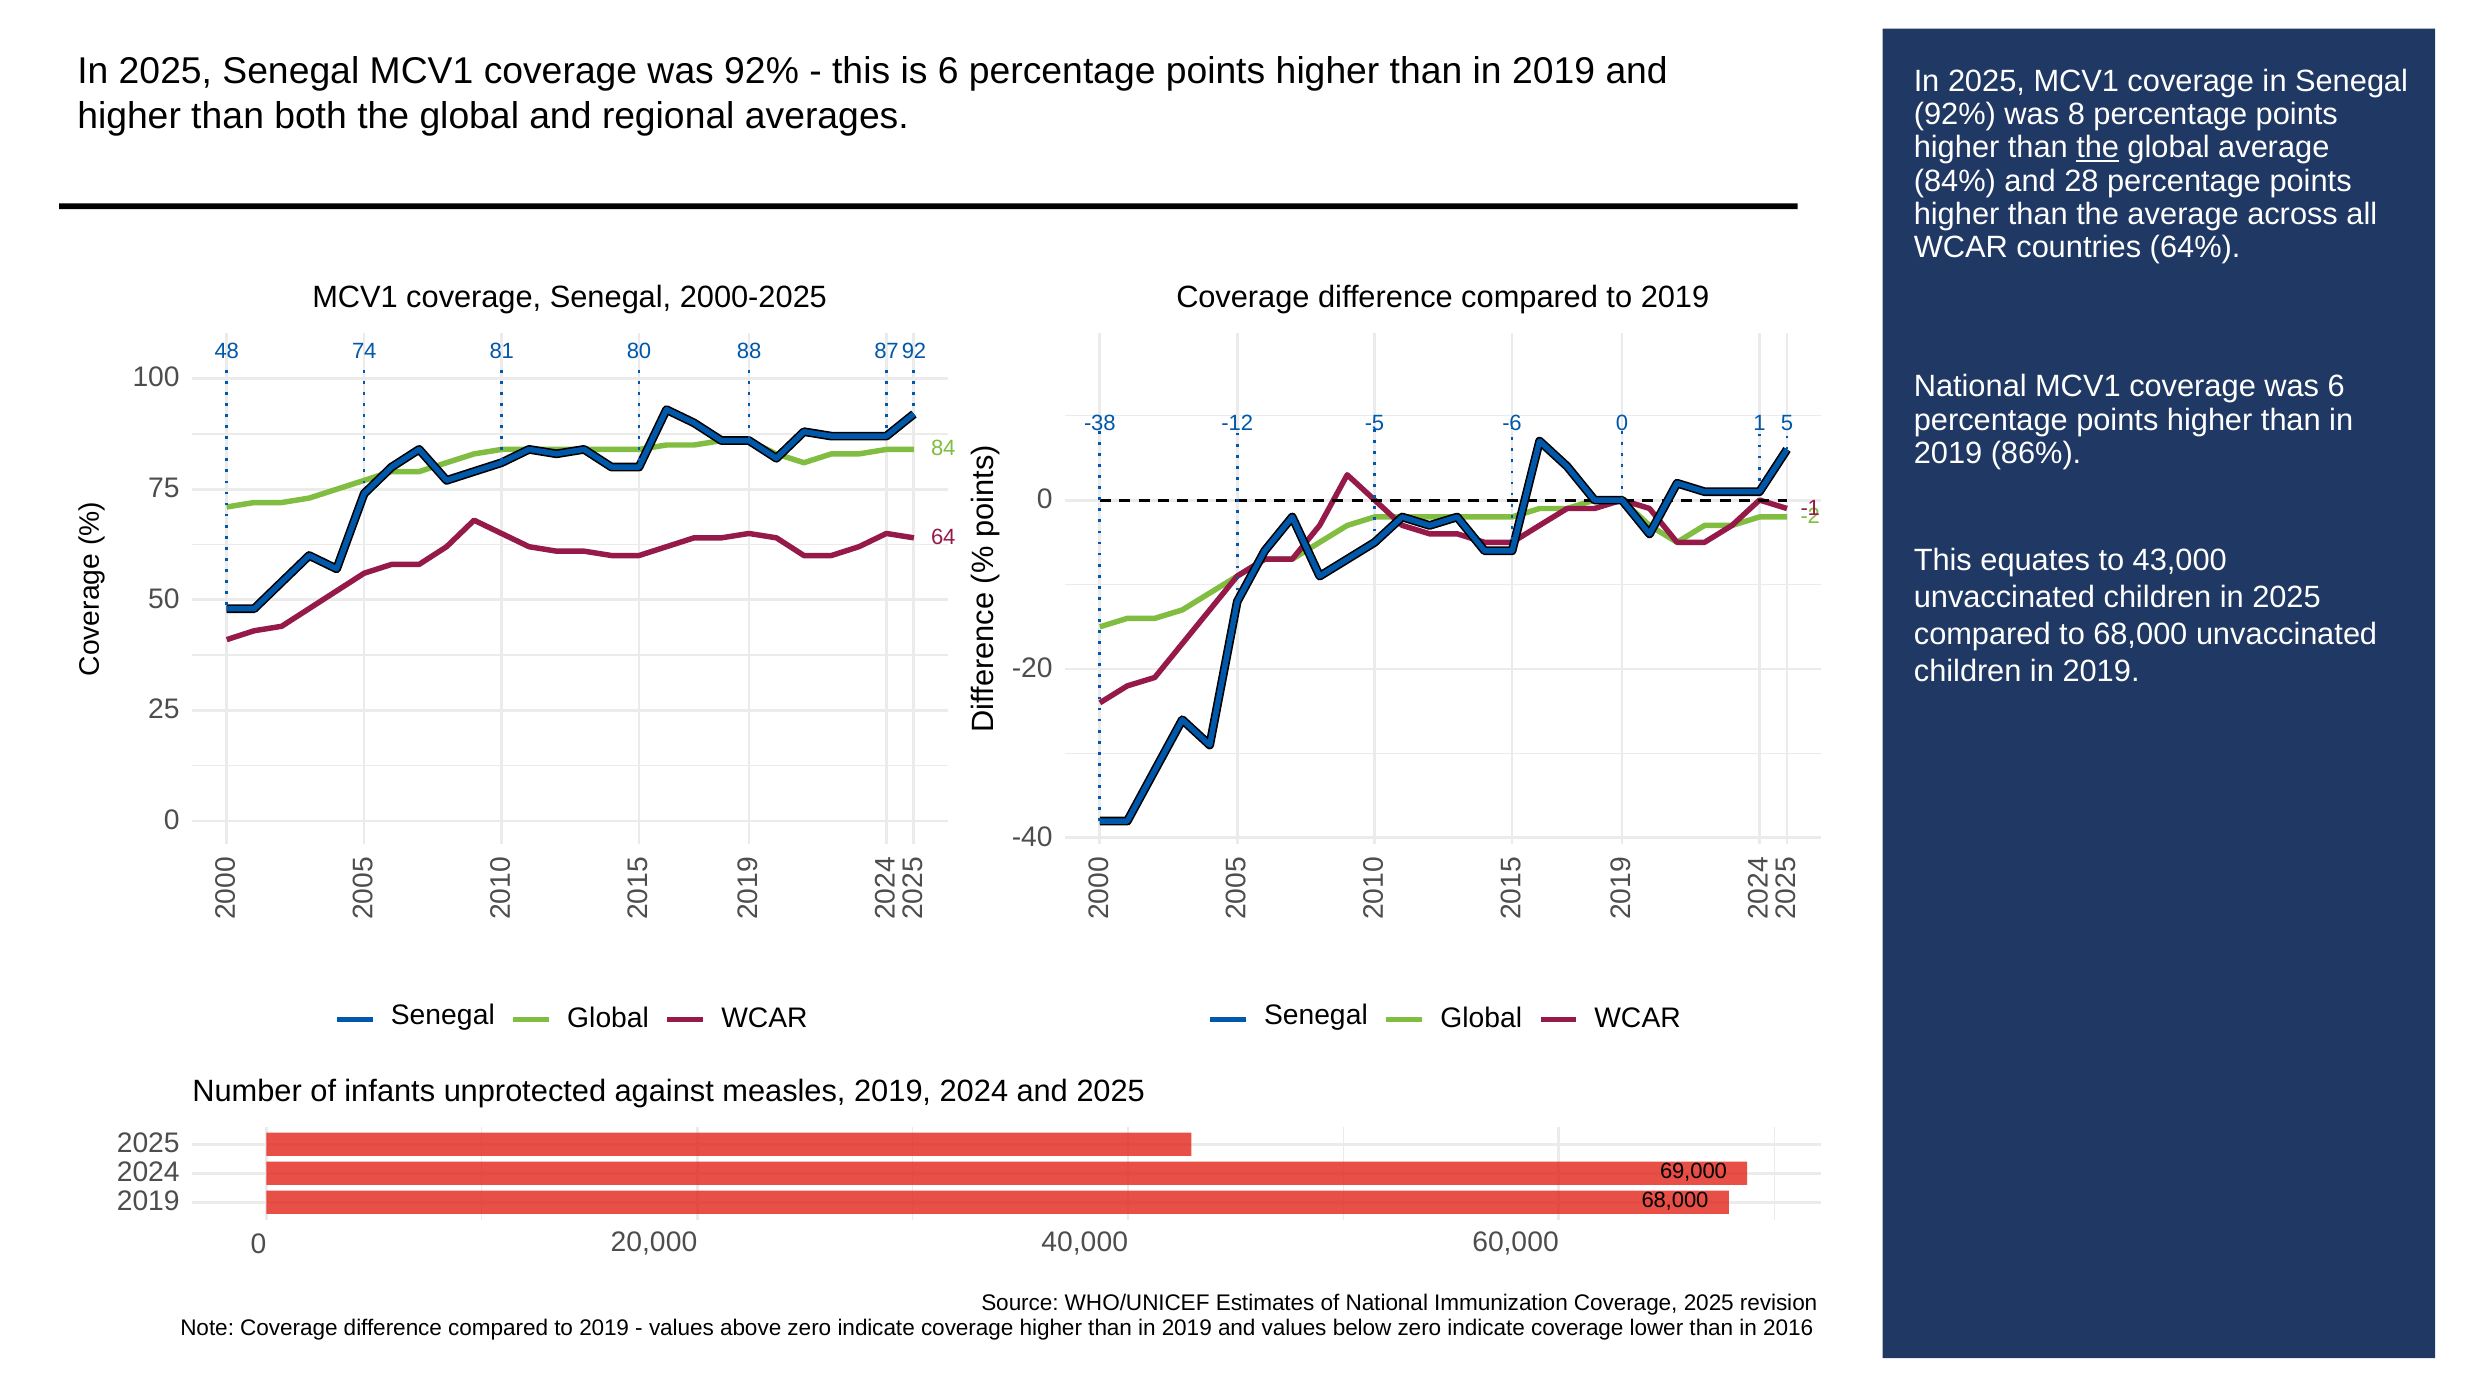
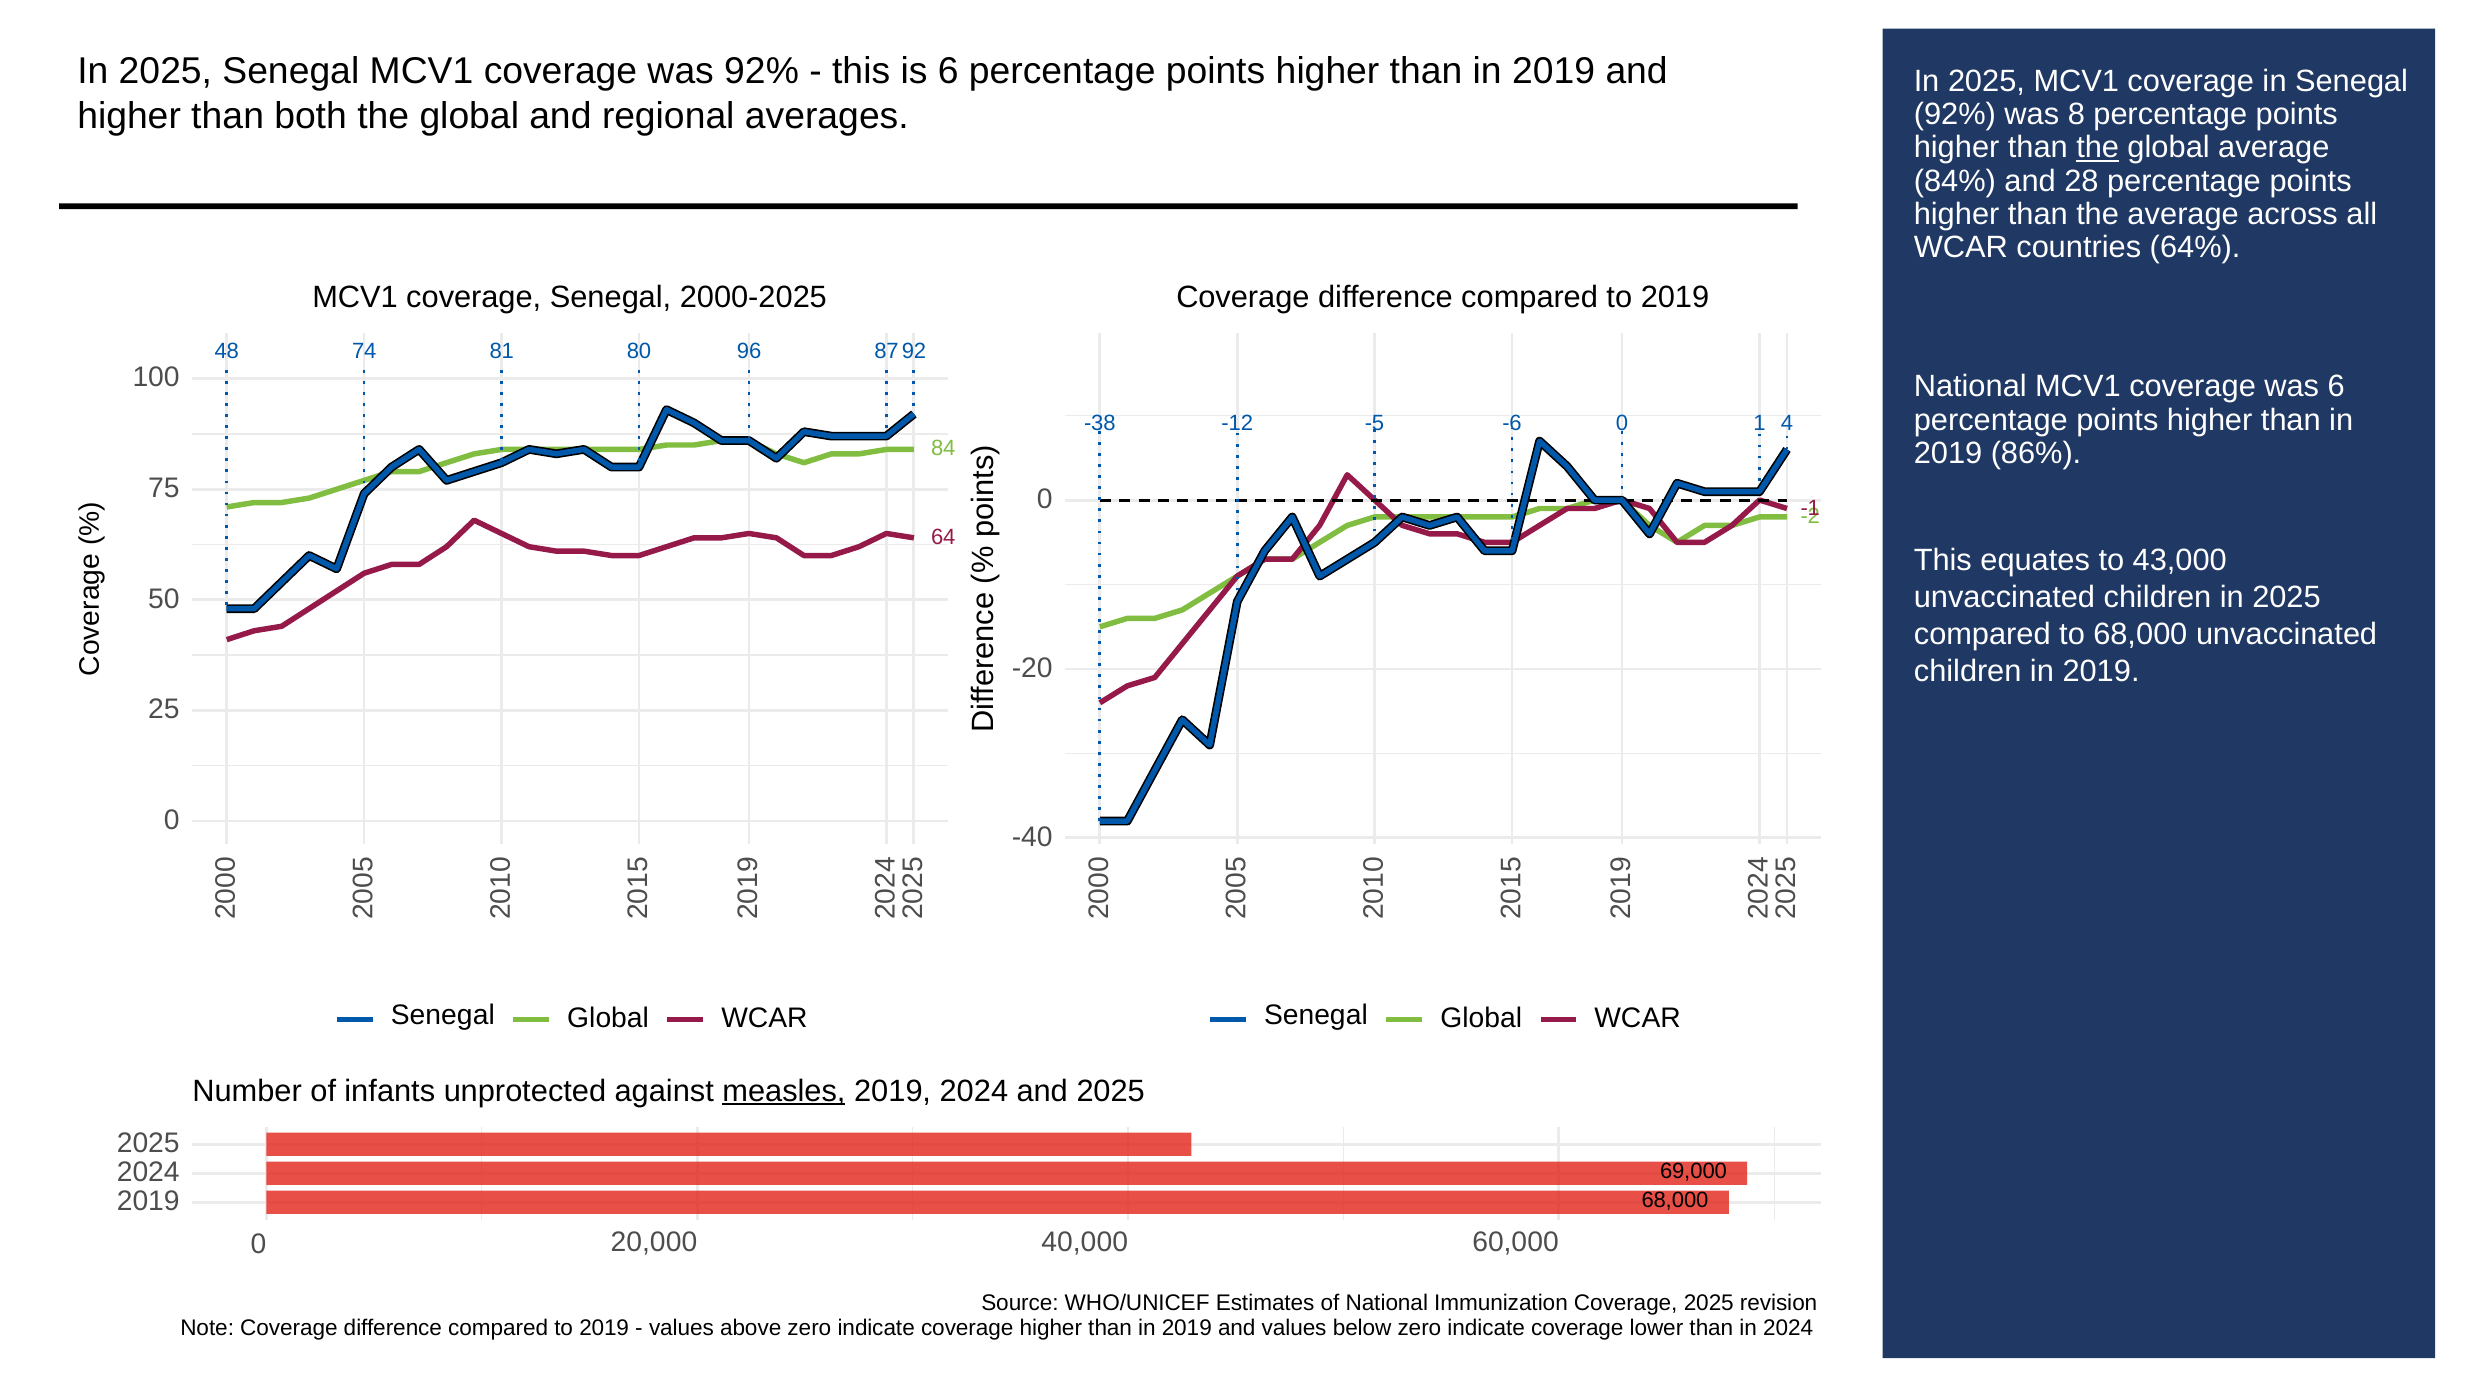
88: 88 -> 96 (749, 351)
-6 0 1 5: 5 -> 4 (1787, 423)
measles underline: none -> present (784, 1091)
in 2016: 2016 -> 2024 (1788, 1328)
